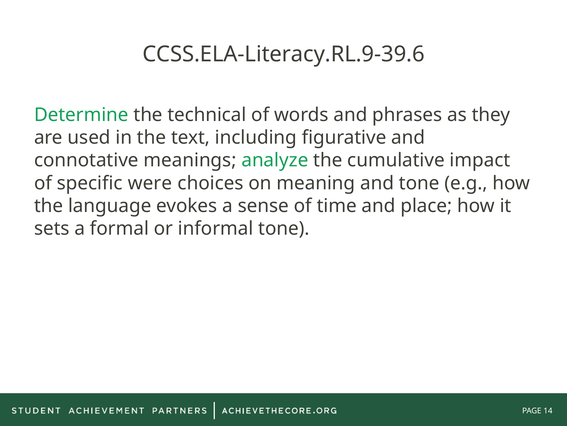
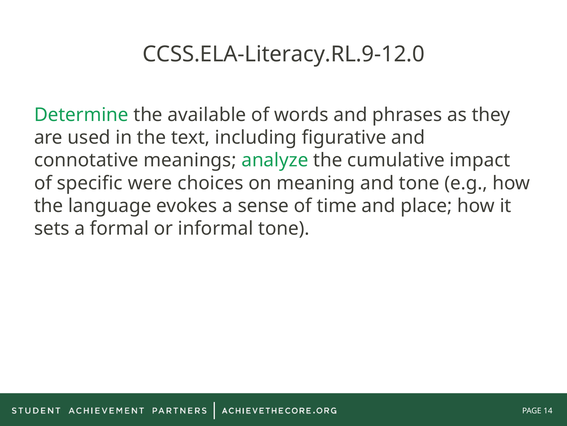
CCSS.ELA-Literacy.RL.9-39.6: CCSS.ELA-Literacy.RL.9-39.6 -> CCSS.ELA-Literacy.RL.9-12.0 (284, 54)
technical: technical -> available (207, 115)
